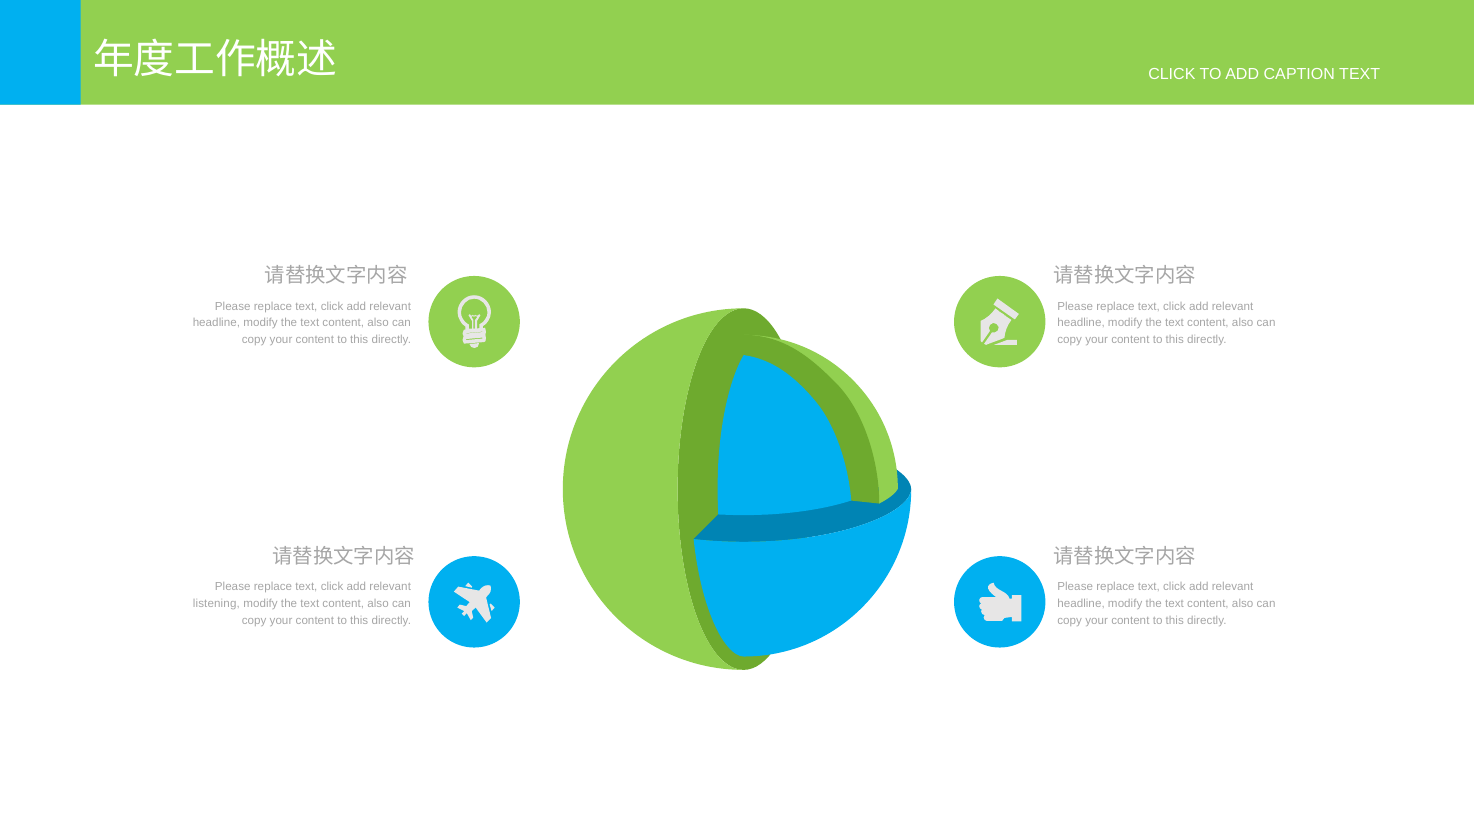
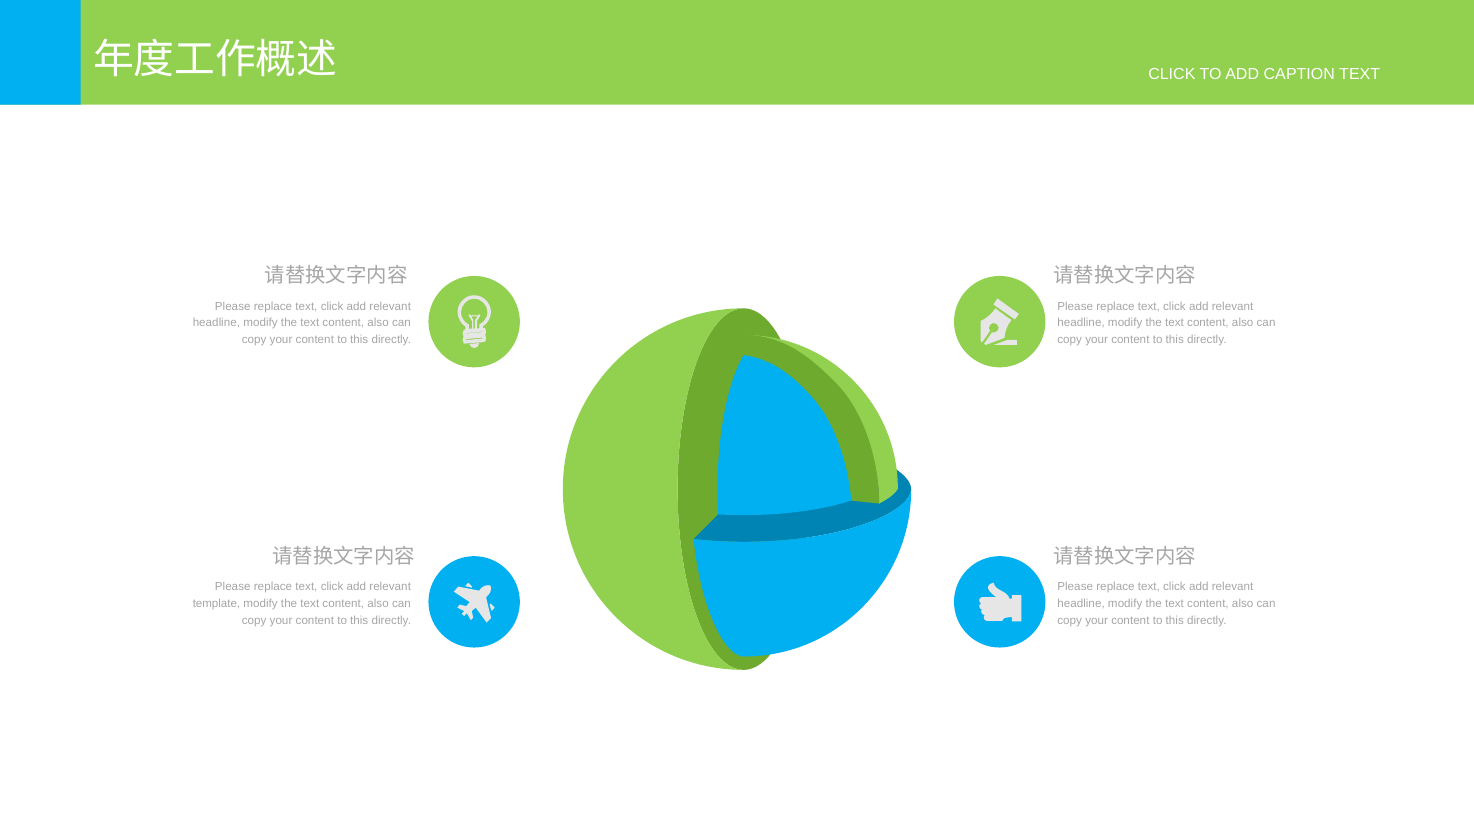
listening: listening -> template (216, 604)
